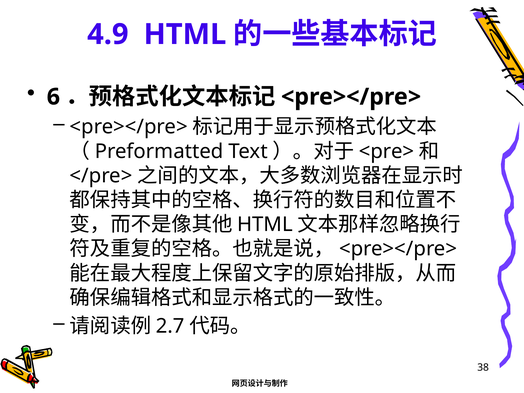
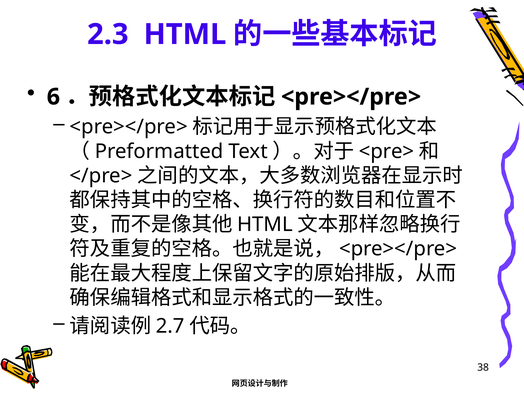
4.9: 4.9 -> 2.3 (108, 34)
